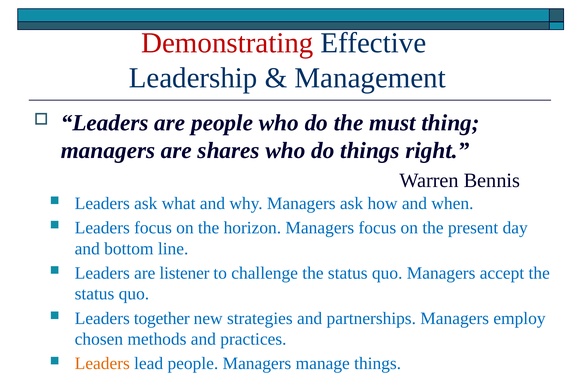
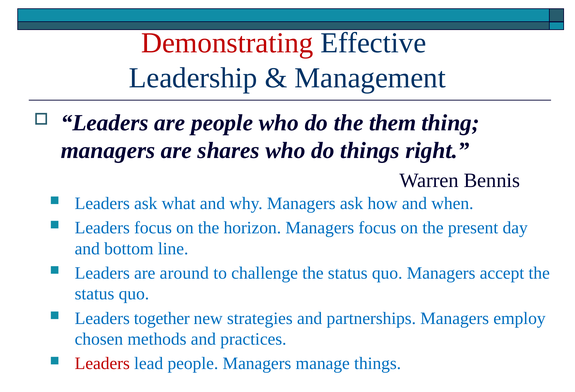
must: must -> them (393, 123)
listener: listener -> around (184, 273)
Leaders colour: orange -> red (102, 364)
